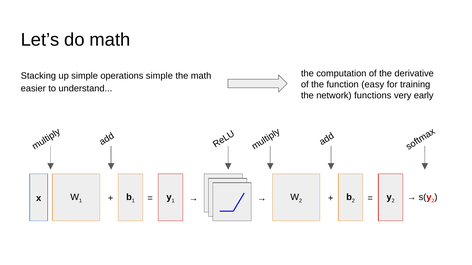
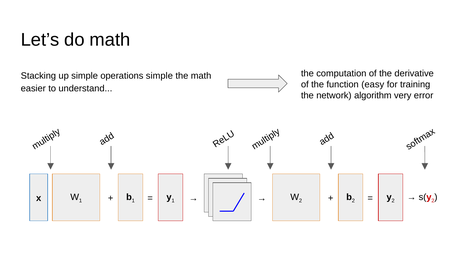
functions: functions -> algorithm (373, 96)
early: early -> error (424, 96)
